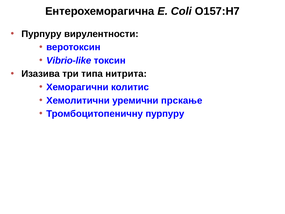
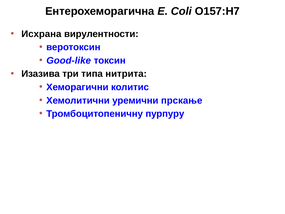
Пурпуру: Пурпуру -> Исхрана (41, 34)
Vibrio-like: Vibrio-like -> Good-like (69, 60)
